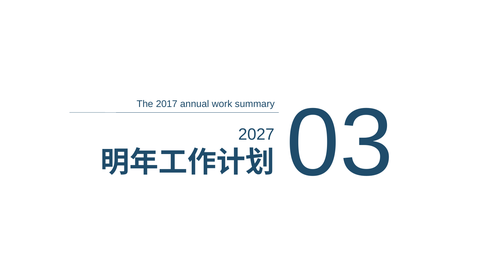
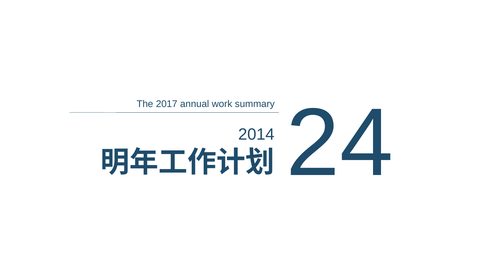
03: 03 -> 24 (340, 144)
2027: 2027 -> 2014 (256, 135)
